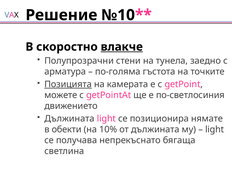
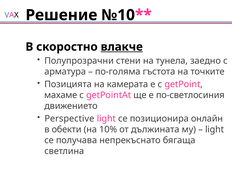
Позицията underline: present -> none (68, 84)
можете: можете -> махаме (61, 95)
Дължината: Дължината -> Perspective (69, 119)
нямате: нямате -> онлайн (207, 119)
